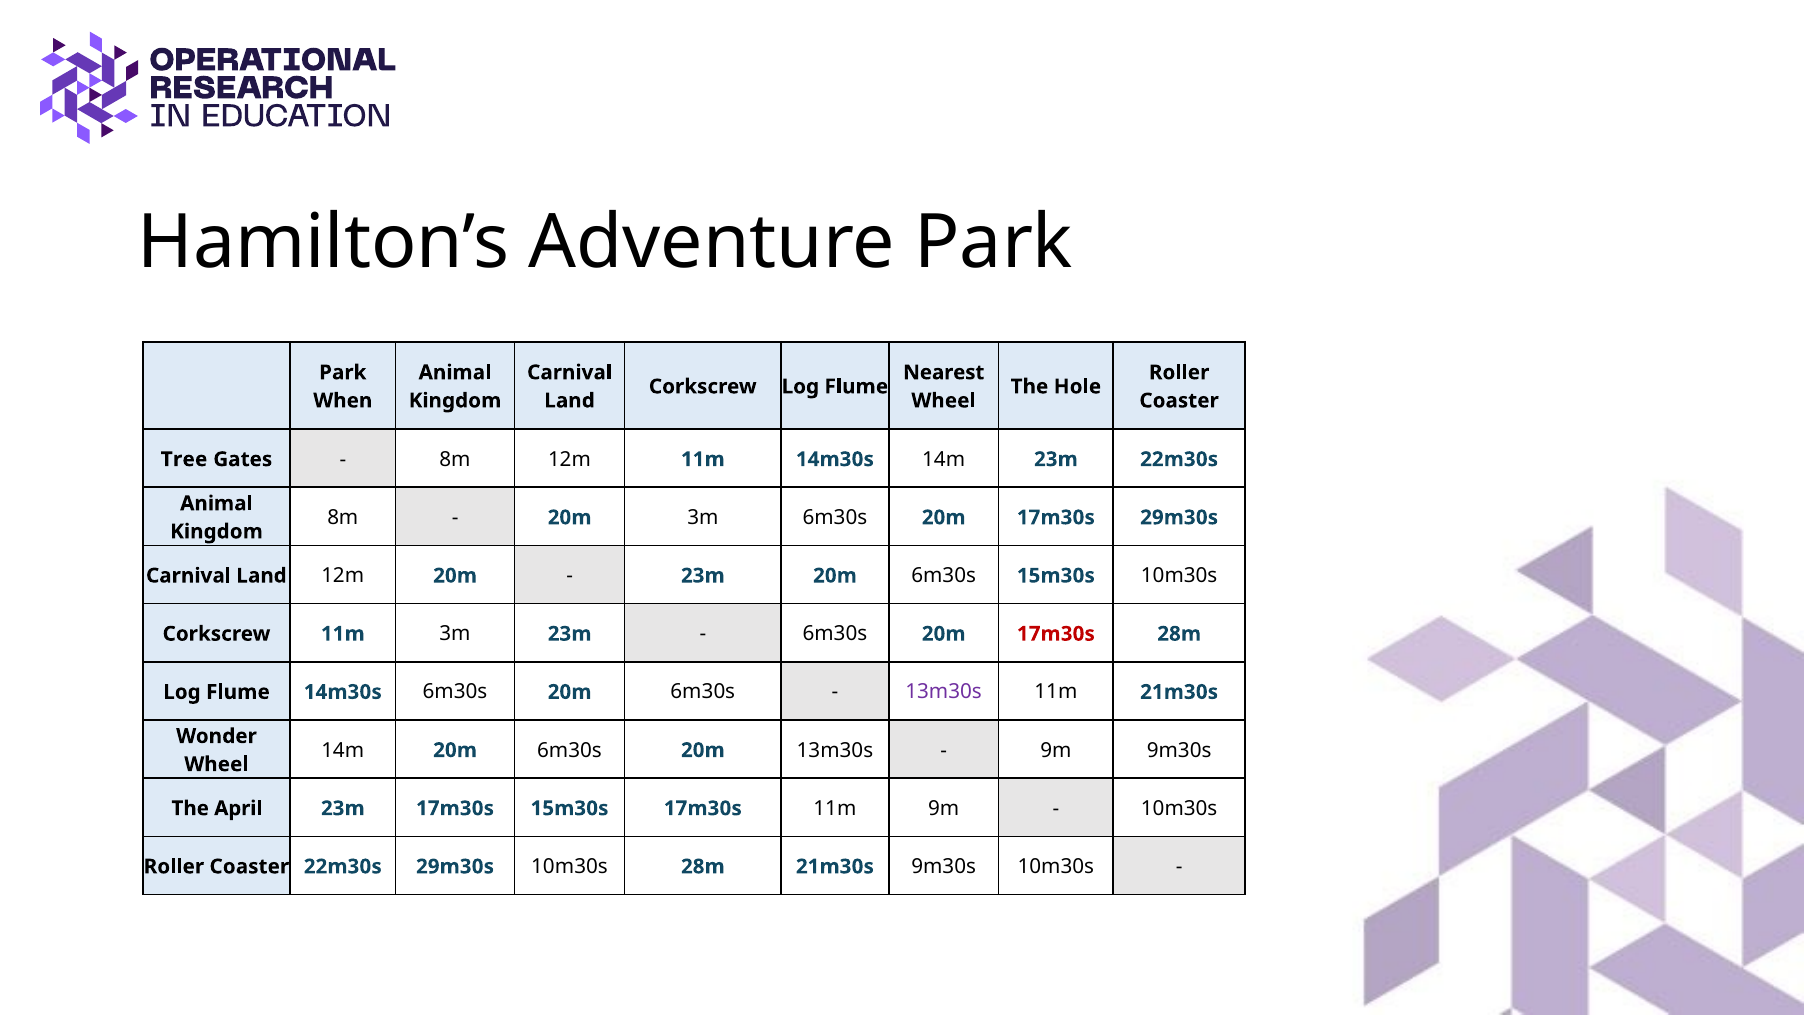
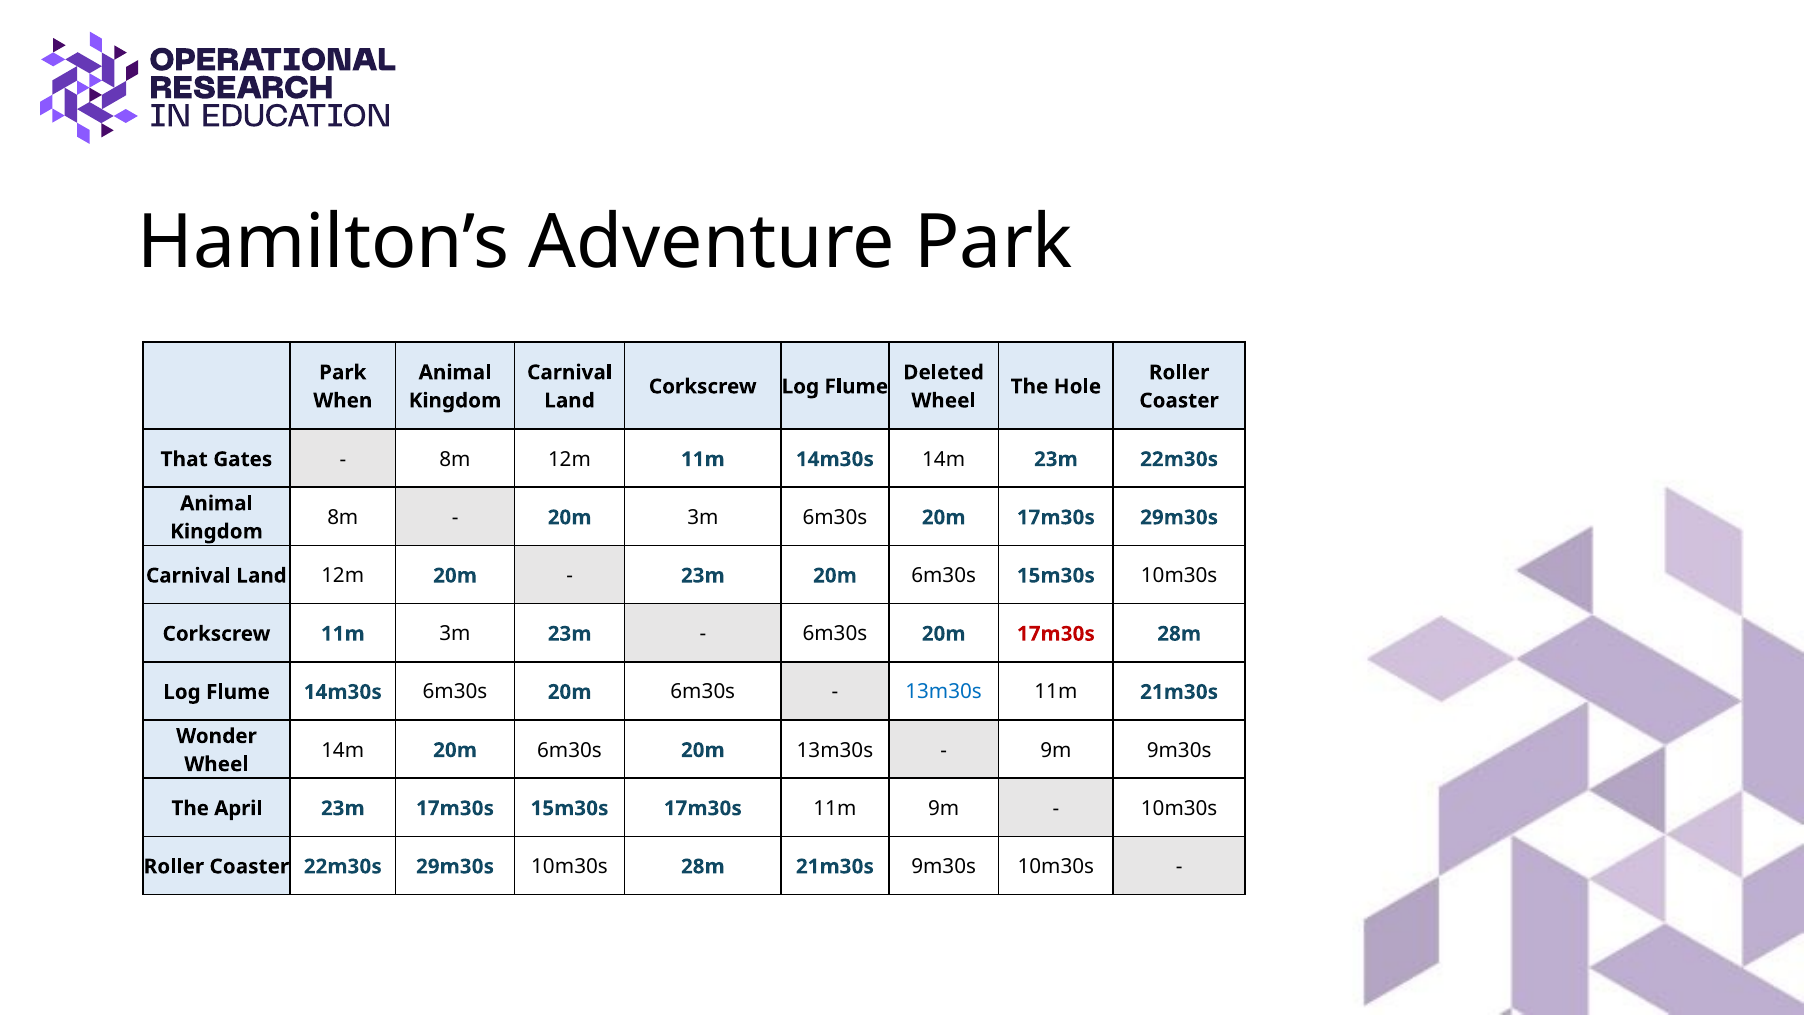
Nearest: Nearest -> Deleted (944, 372)
Tree: Tree -> That (184, 459)
13m30s colour: purple -> blue (944, 692)
